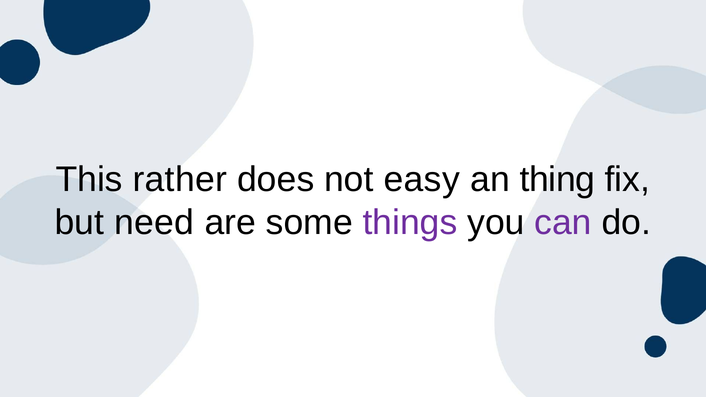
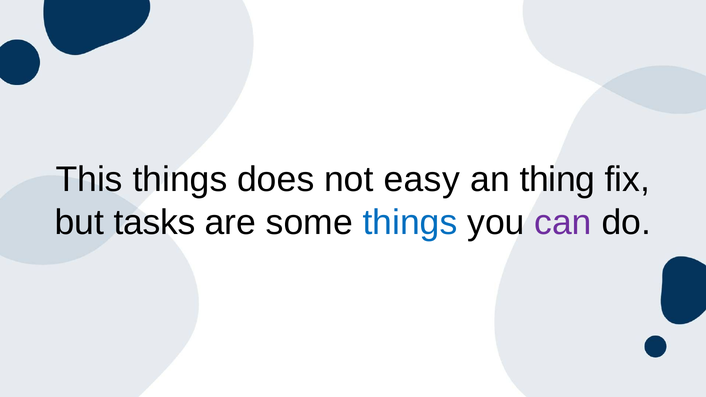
This rather: rather -> things (180, 180)
need: need -> tasks (155, 222)
things colour: purple -> blue (410, 222)
